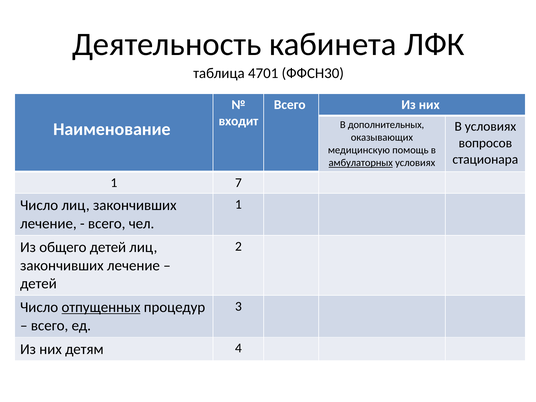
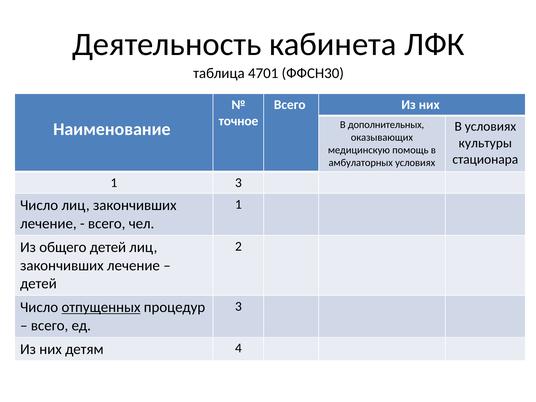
входит: входит -> точное (238, 121)
вопросов: вопросов -> культуры (485, 143)
амбулаторных underline: present -> none (361, 163)
1 7: 7 -> 3 (238, 183)
